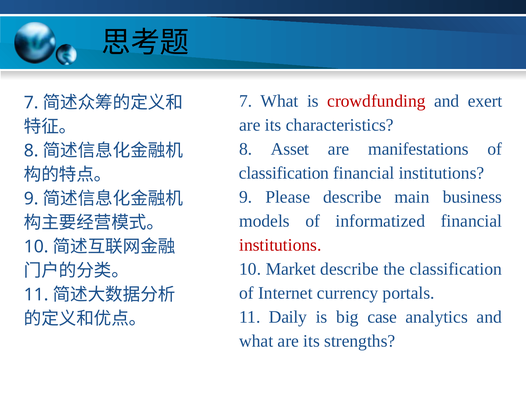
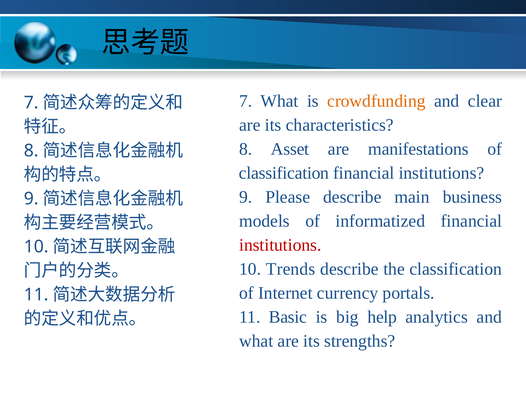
crowdfunding colour: red -> orange (376, 101)
exert: exert -> clear (485, 101)
Market: Market -> Trends (291, 269)
Daily: Daily -> Basic (288, 317)
case: case -> help (382, 317)
